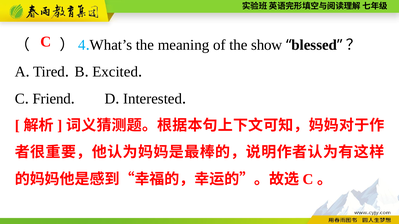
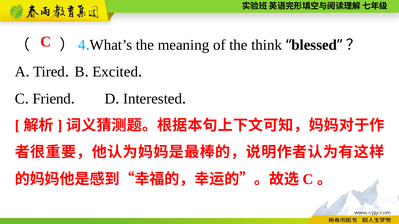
show: show -> think (267, 45)
